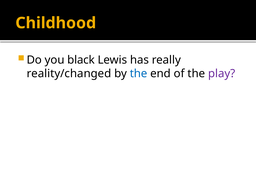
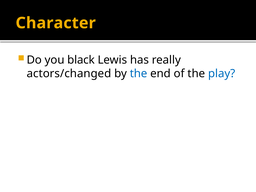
Childhood: Childhood -> Character (56, 23)
reality/changed: reality/changed -> actors/changed (69, 74)
play colour: purple -> blue (222, 74)
